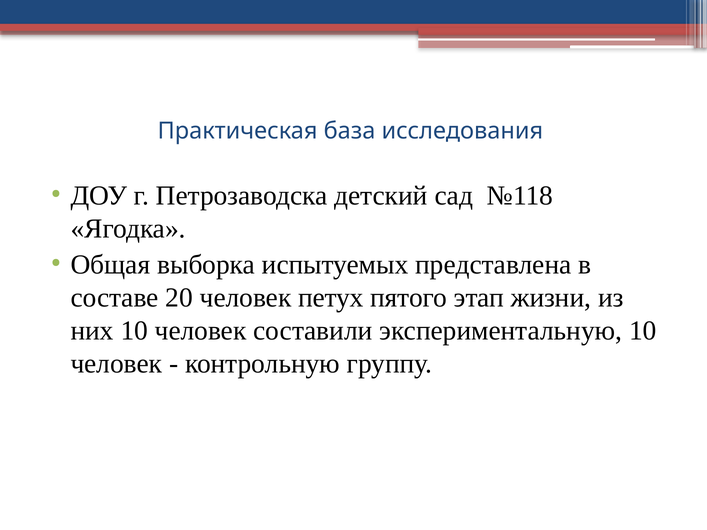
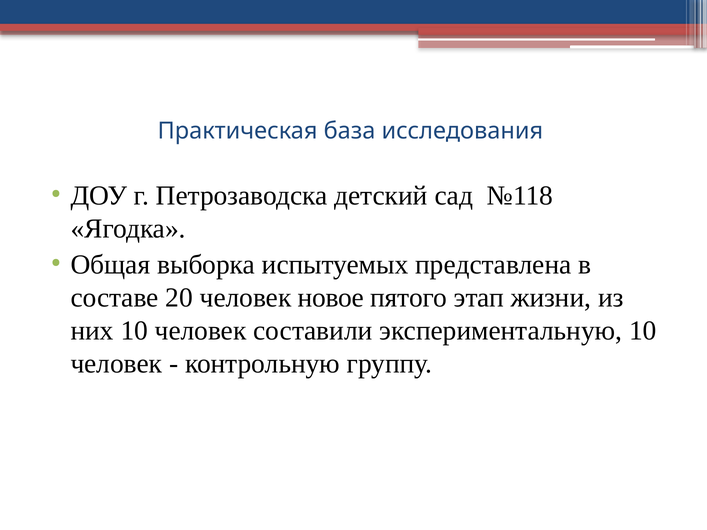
петух: петух -> новое (331, 298)
